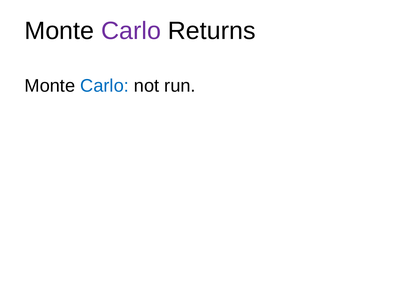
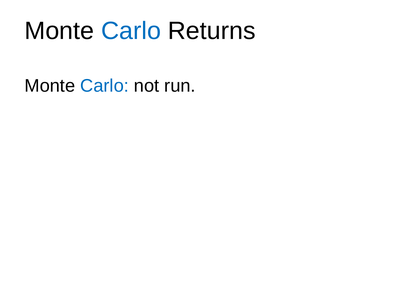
Carlo colour: purple -> blue (131, 31)
